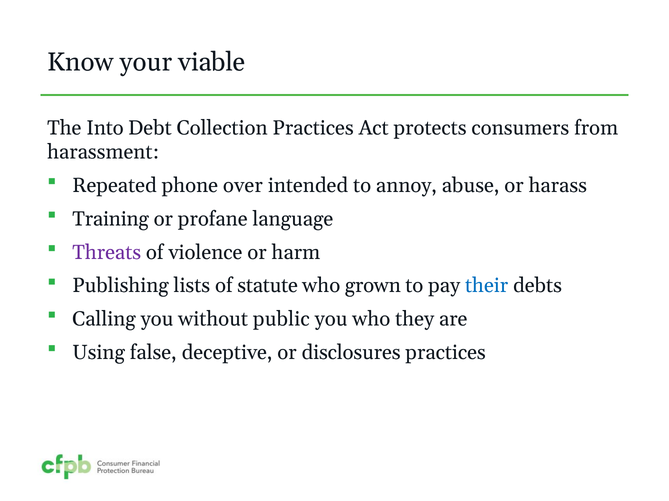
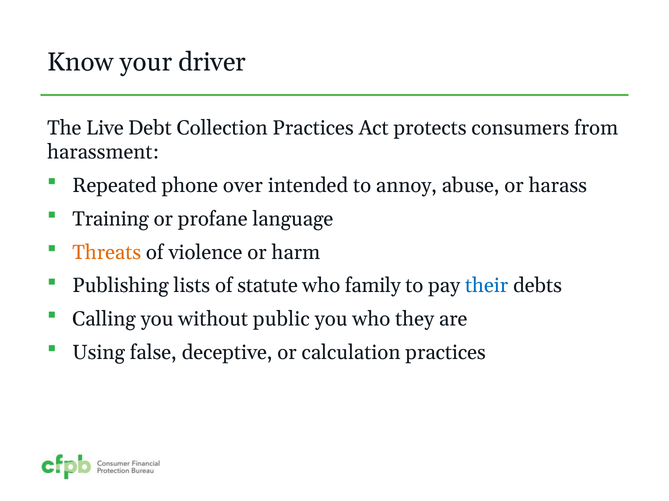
viable: viable -> driver (212, 62)
Into: Into -> Live (105, 128)
Threats colour: purple -> orange (107, 253)
grown: grown -> family (373, 286)
disclosures: disclosures -> calculation (351, 353)
